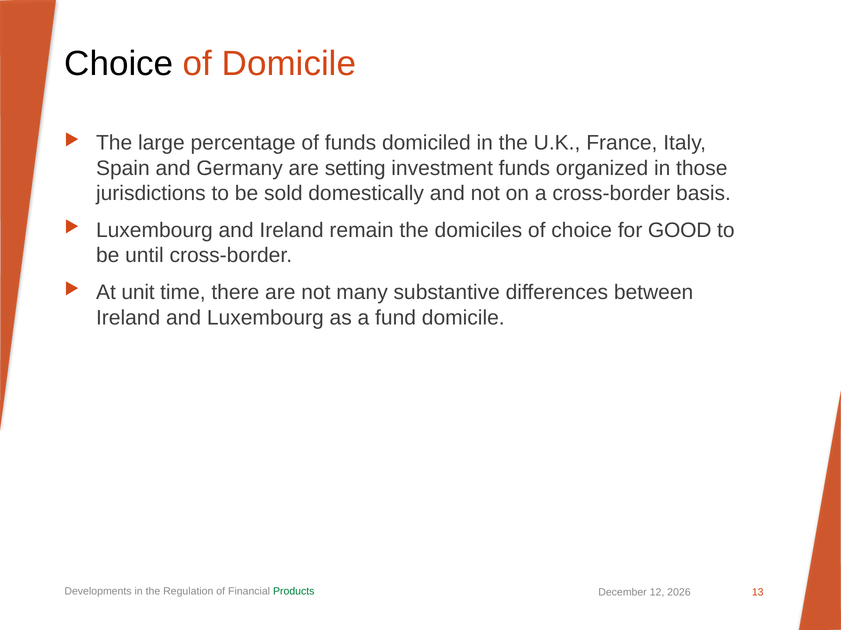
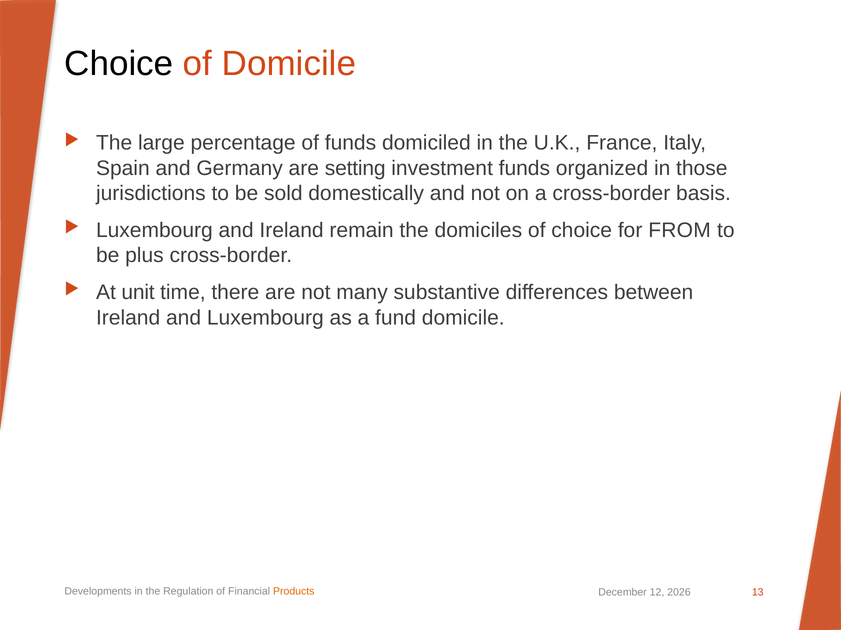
GOOD: GOOD -> FROM (680, 231)
until: until -> plus (144, 256)
Products colour: green -> orange (294, 592)
